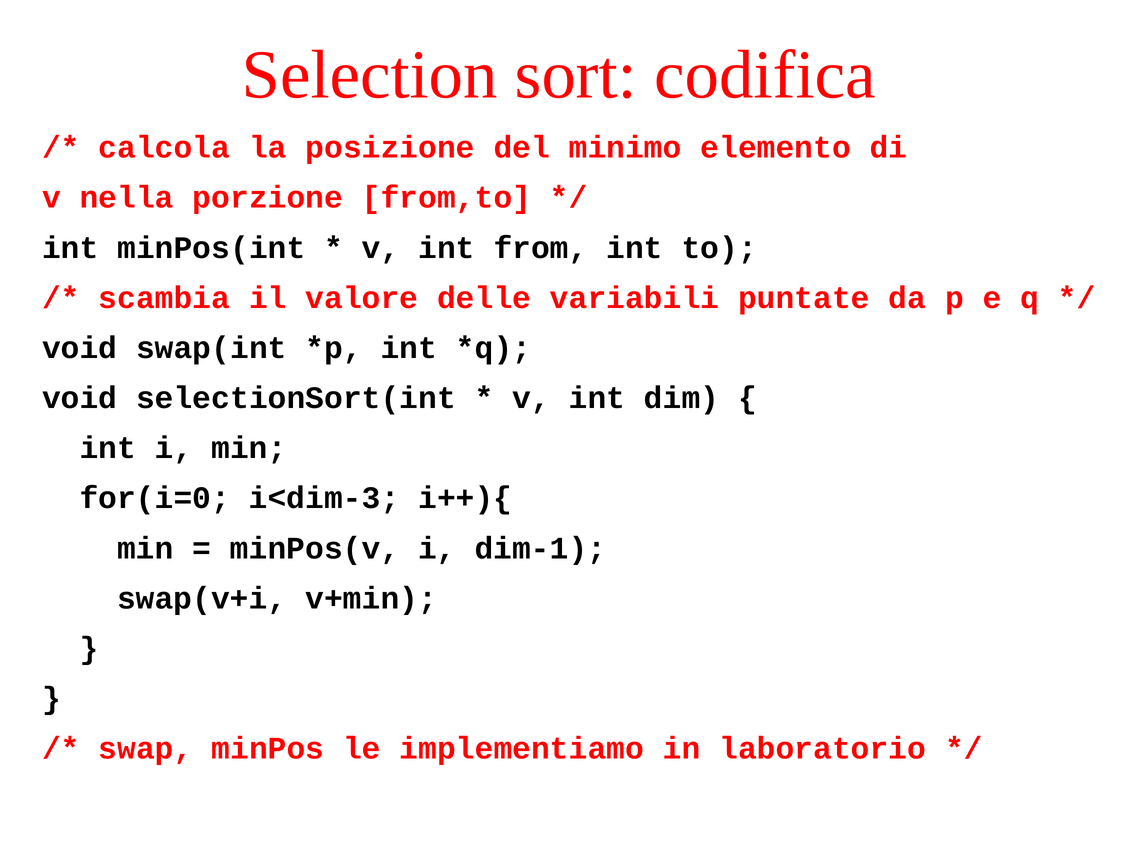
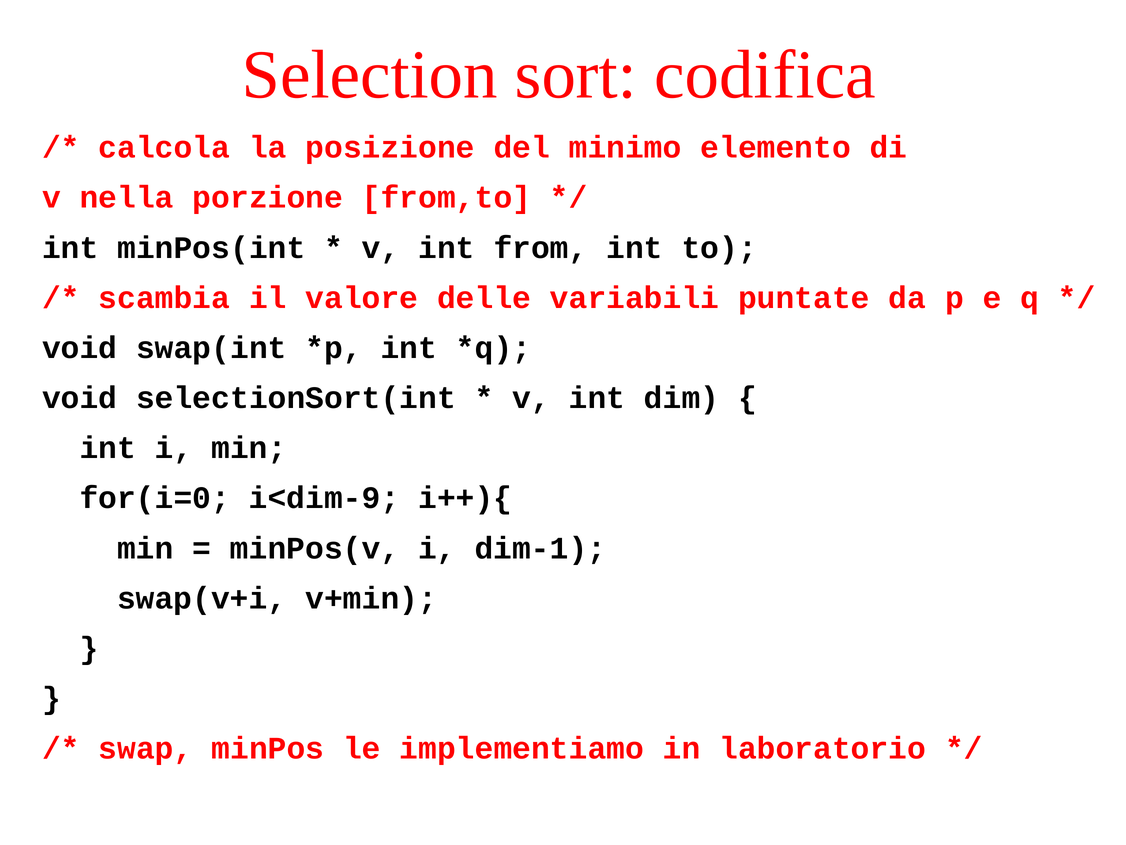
i<dim-3: i<dim-3 -> i<dim-9 (324, 498)
